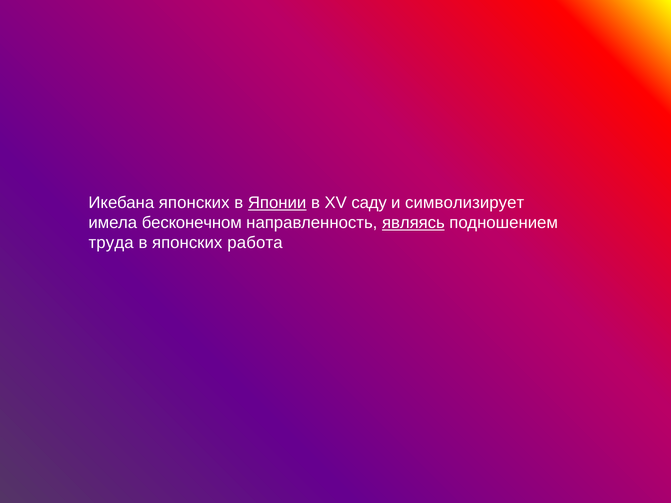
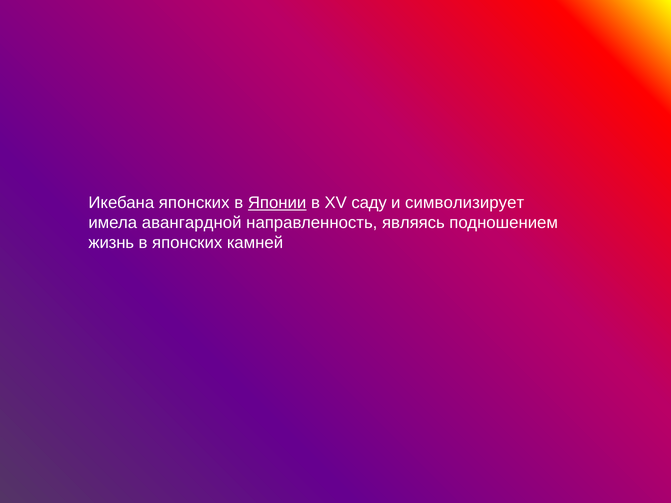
бесконечном: бесконечном -> авангардной (192, 223)
являясь underline: present -> none (413, 223)
труда: труда -> жизнь (111, 243)
работа: работа -> камней (255, 243)
